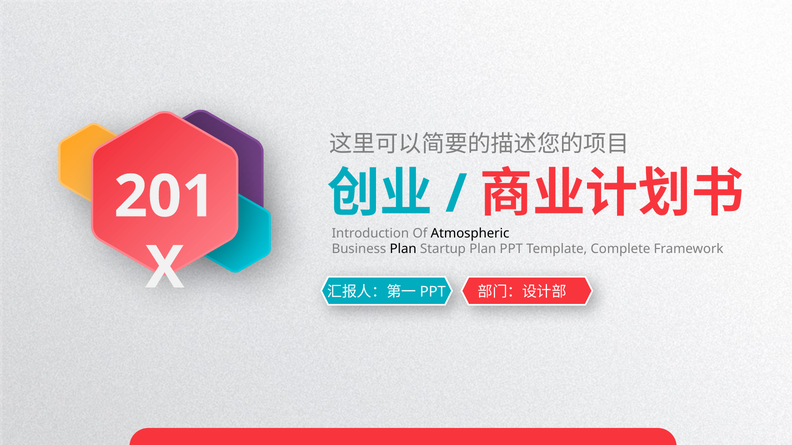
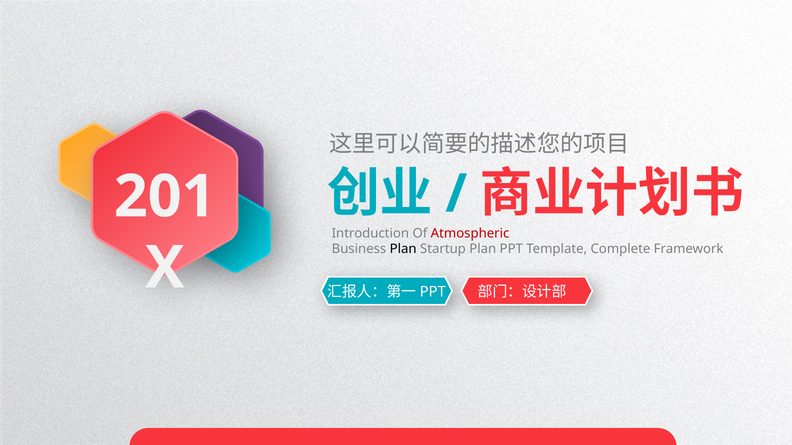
Atmospheric colour: black -> red (470, 234)
